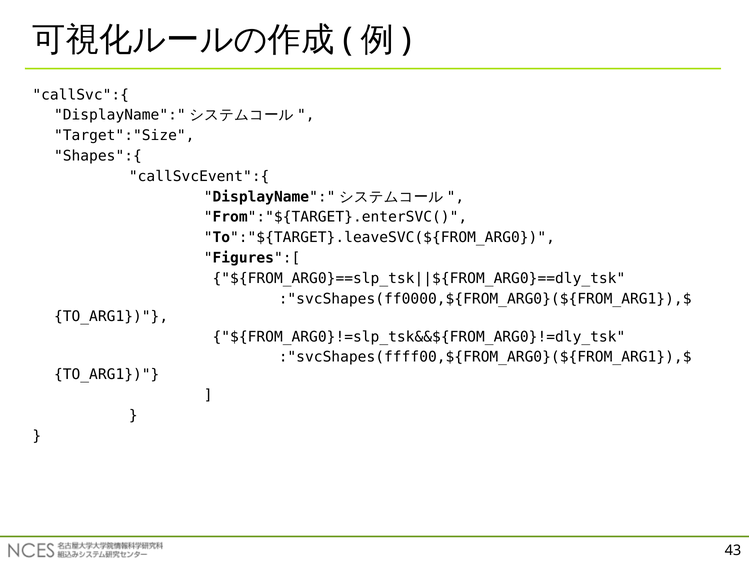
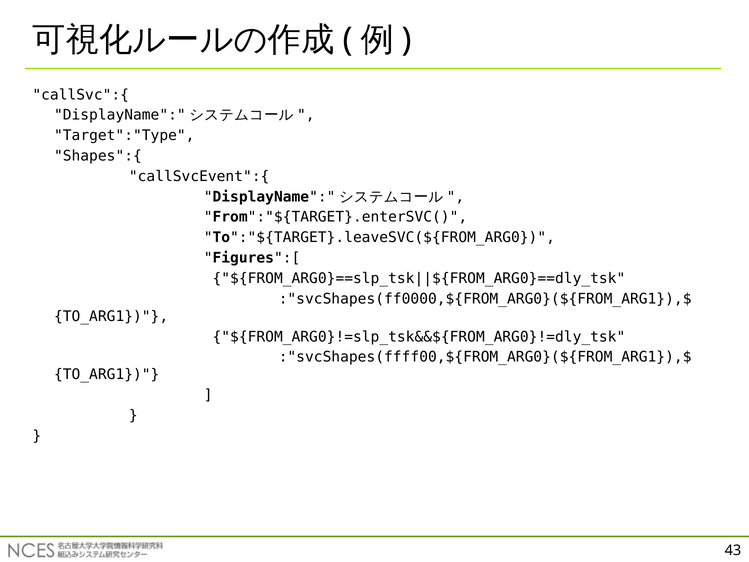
Target":"Size: Target":"Size -> Target":"Type (124, 135)
